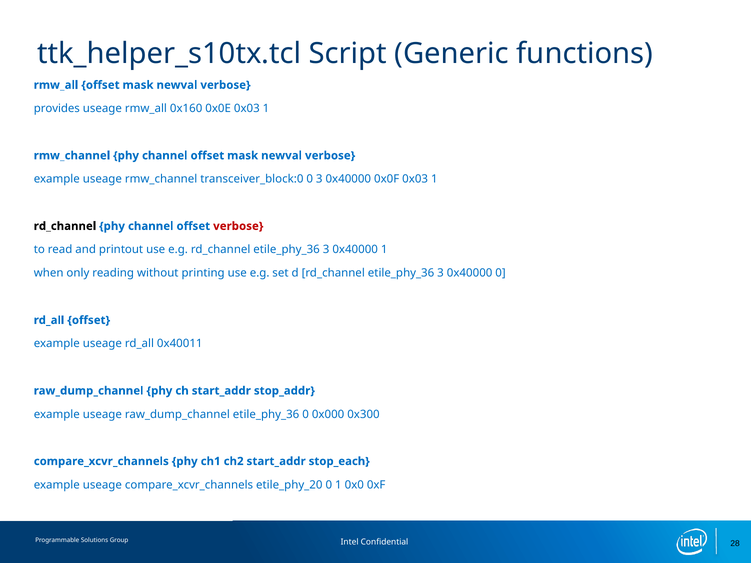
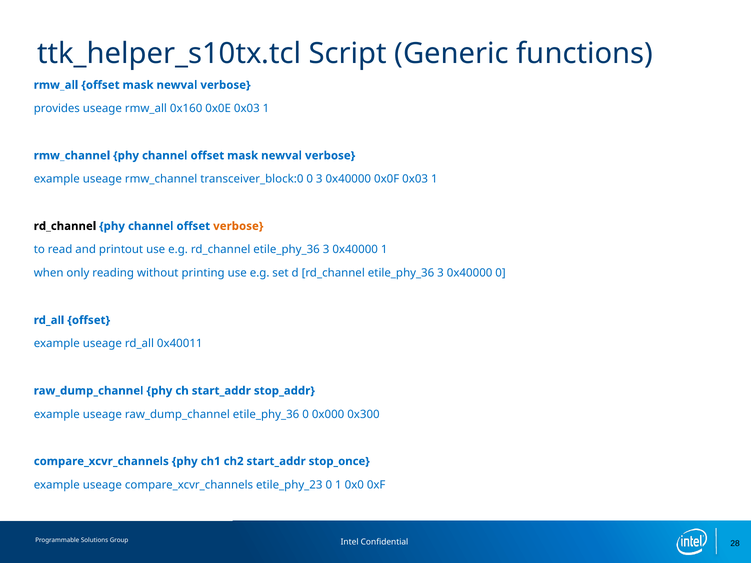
verbose colour: red -> orange (238, 226)
stop_each: stop_each -> stop_once (339, 461)
etile_phy_20: etile_phy_20 -> etile_phy_23 (289, 485)
